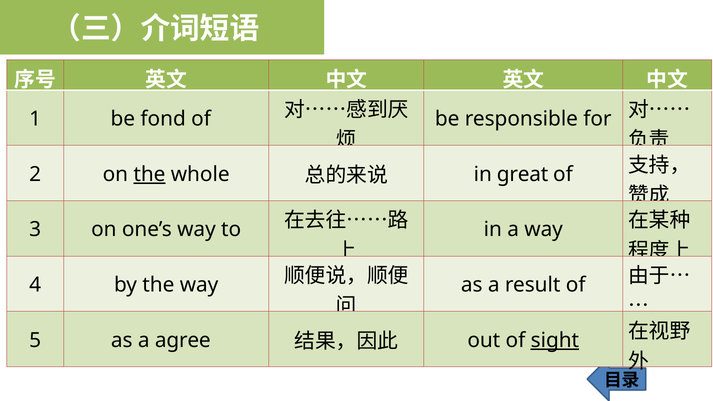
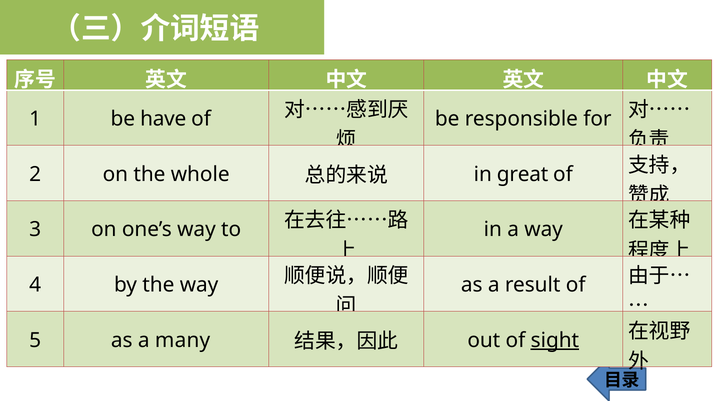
fond: fond -> have (163, 119)
the underline: present -> none (149, 174)
agree: agree -> many (183, 340)
